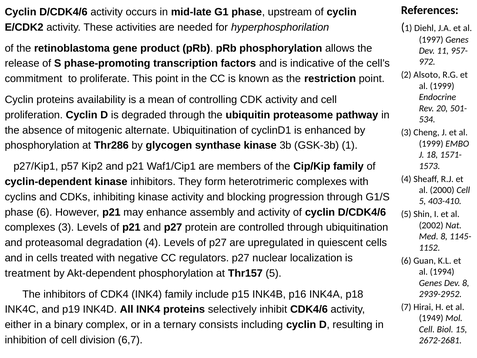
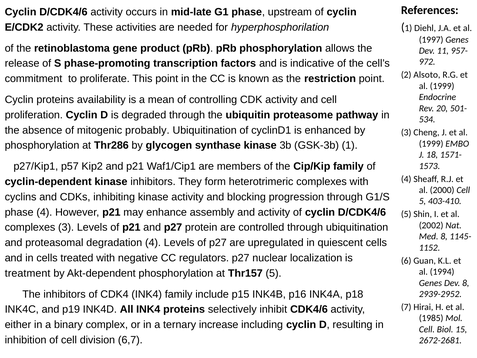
alternate: alternate -> probably (147, 130)
phase 6: 6 -> 4 (44, 212)
1949: 1949 -> 1985 (431, 318)
consists: consists -> increase (219, 325)
